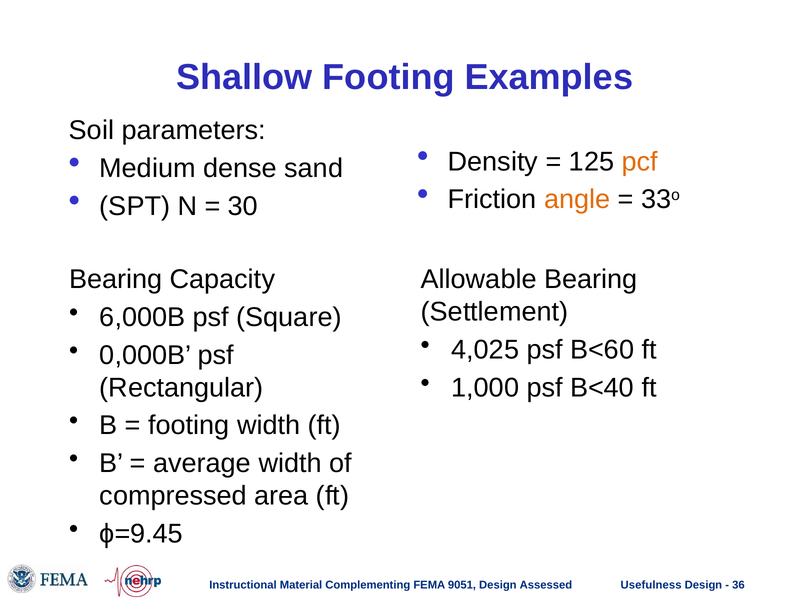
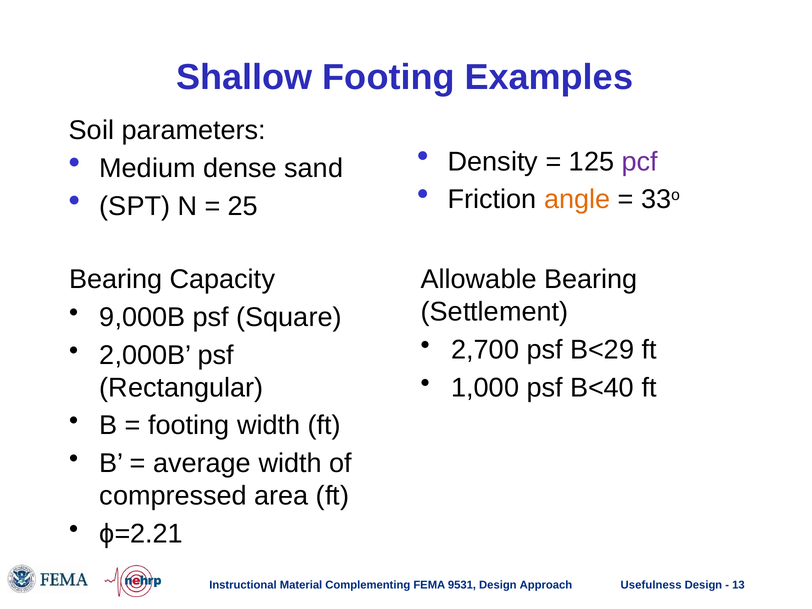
pcf colour: orange -> purple (640, 162)
30: 30 -> 25 (243, 206)
6,000B: 6,000B -> 9,000B (142, 317)
4,025: 4,025 -> 2,700 (485, 350)
B<60: B<60 -> B<29 (602, 350)
0,000B: 0,000B -> 2,000B (145, 355)
ϕ=9.45: ϕ=9.45 -> ϕ=2.21 (141, 534)
9051: 9051 -> 9531 (462, 585)
Assessed: Assessed -> Approach (546, 585)
36: 36 -> 13 (739, 585)
